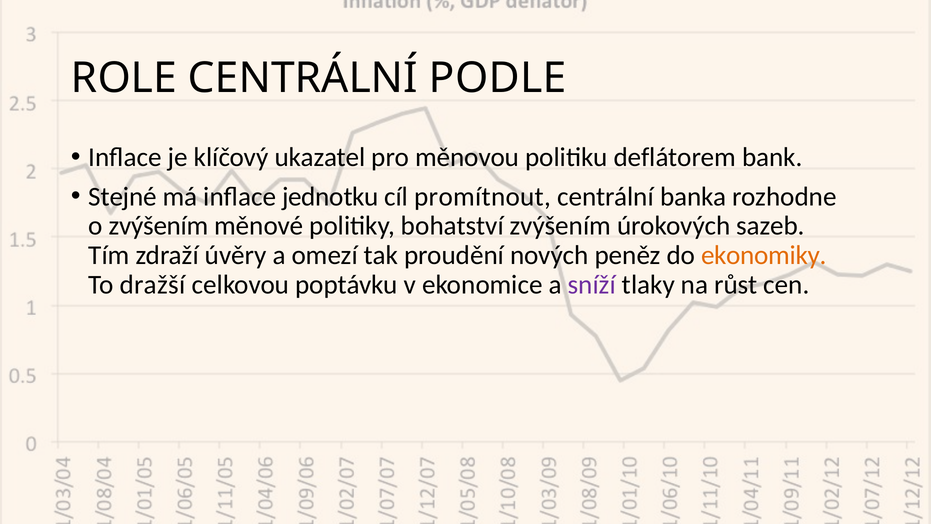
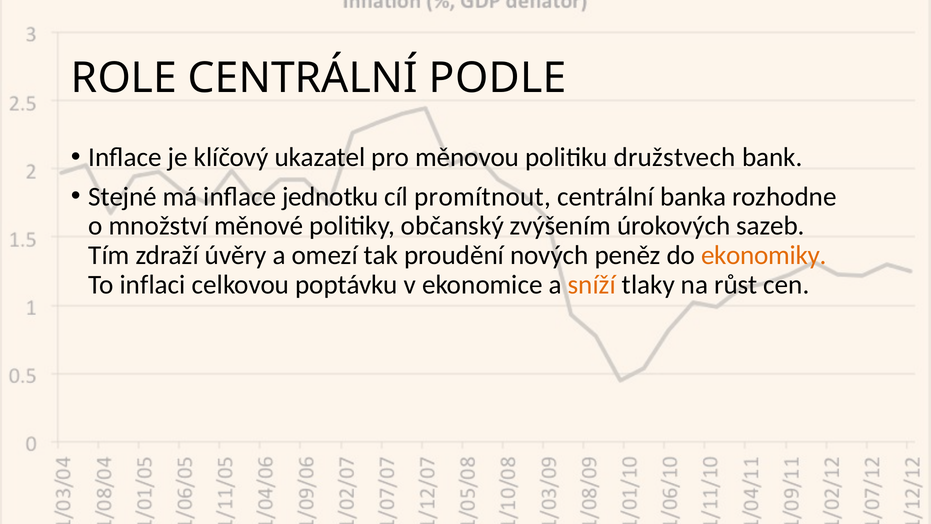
deflátorem: deflátorem -> družstvech (675, 157)
o zvýšením: zvýšením -> množství (158, 226)
bohatství: bohatství -> občanský (452, 226)
dražší: dražší -> inflaci (153, 284)
sníží colour: purple -> orange (592, 284)
